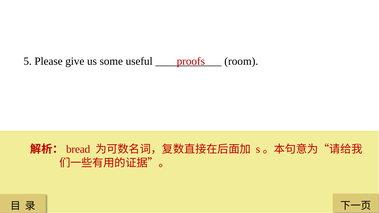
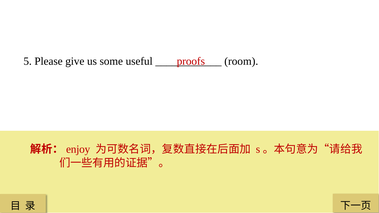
bread: bread -> enjoy (78, 149)
